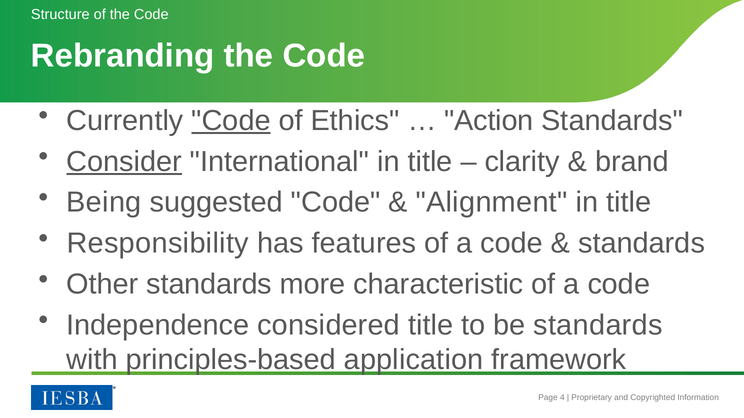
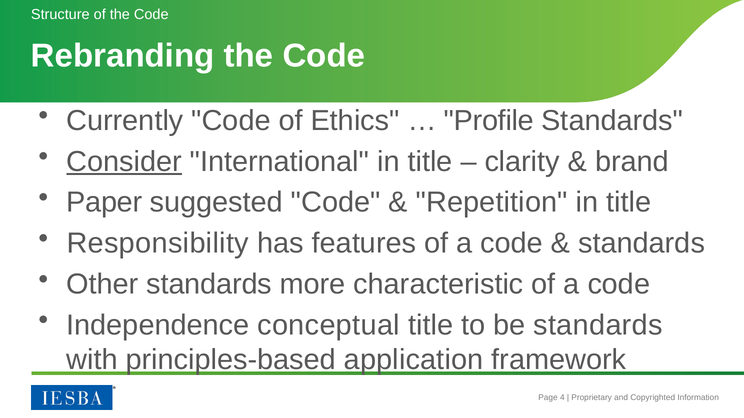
Code underline: present -> none (231, 121)
Action: Action -> Profile (489, 121)
Being: Being -> Paper (104, 203)
Alignment: Alignment -> Repetition (492, 203)
considered: considered -> conceptual (329, 326)
